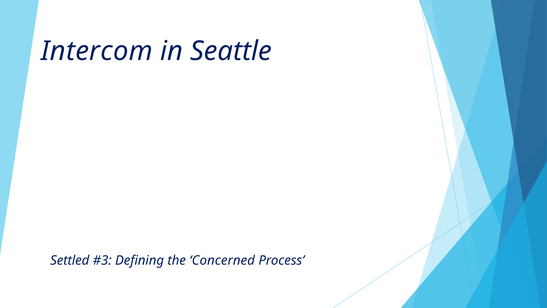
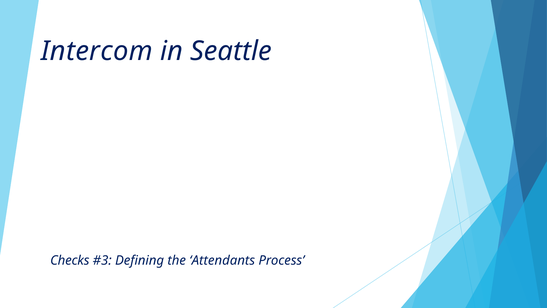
Settled: Settled -> Checks (70, 260)
Concerned: Concerned -> Attendants (222, 260)
